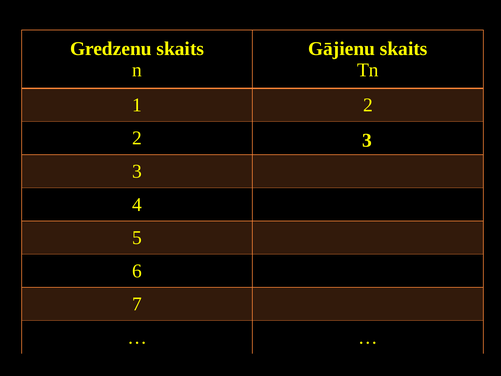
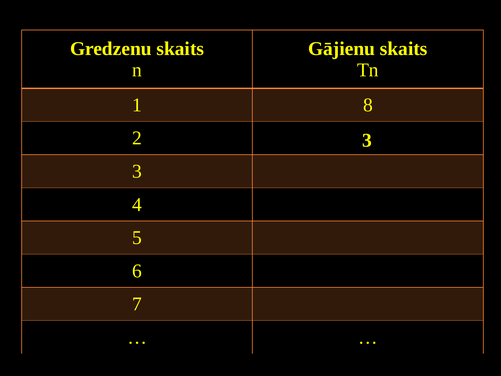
1 2: 2 -> 8 (368, 105)
